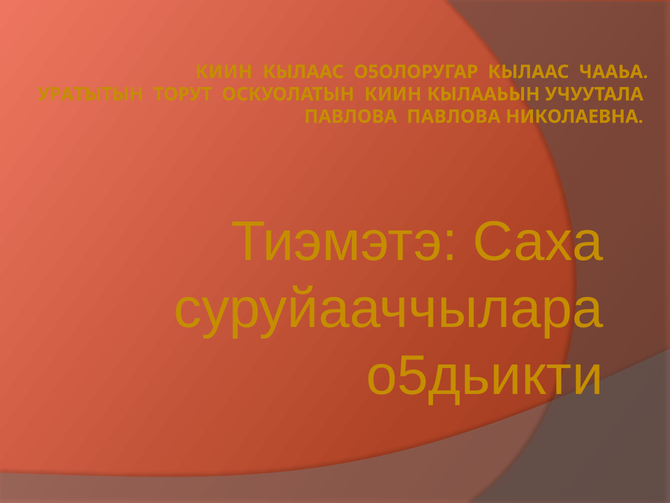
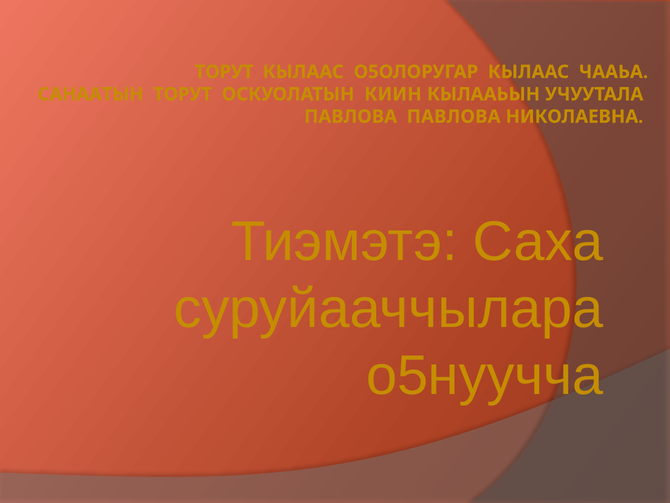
КИИН: КИИН -> ТОРУТ (224, 72)
УРАТЫТЫН: УРАТЫТЫН -> САНААТЫН (91, 94)
о5дьикти: о5дьикти -> о5нуучча (485, 376)
